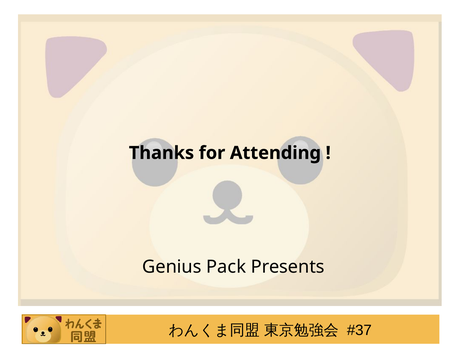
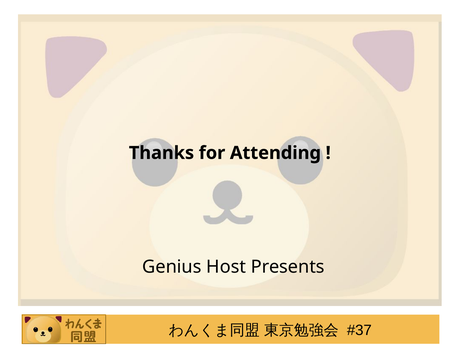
Pack: Pack -> Host (226, 267)
